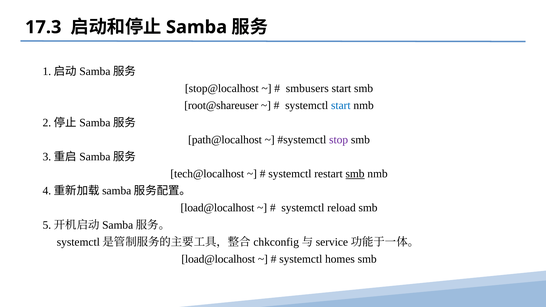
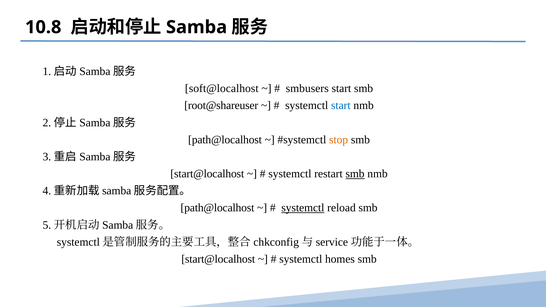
17.3: 17.3 -> 10.8 (43, 27)
stop@localhost: stop@localhost -> soft@localhost (222, 89)
stop colour: purple -> orange (339, 140)
tech@localhost: tech@localhost -> start@localhost (207, 174)
load@localhost: load@localhost -> path@localhost (217, 208)
systemctl underline: none -> present (303, 208)
load@localhost: load@localhost -> start@localhost (218, 259)
